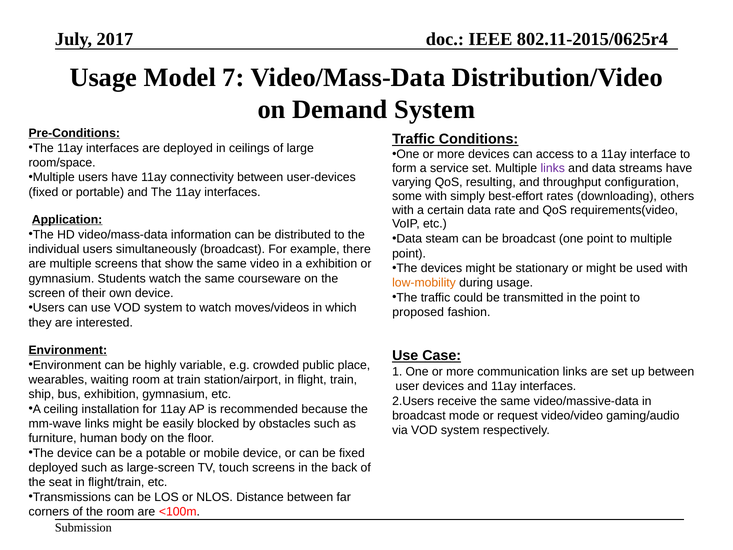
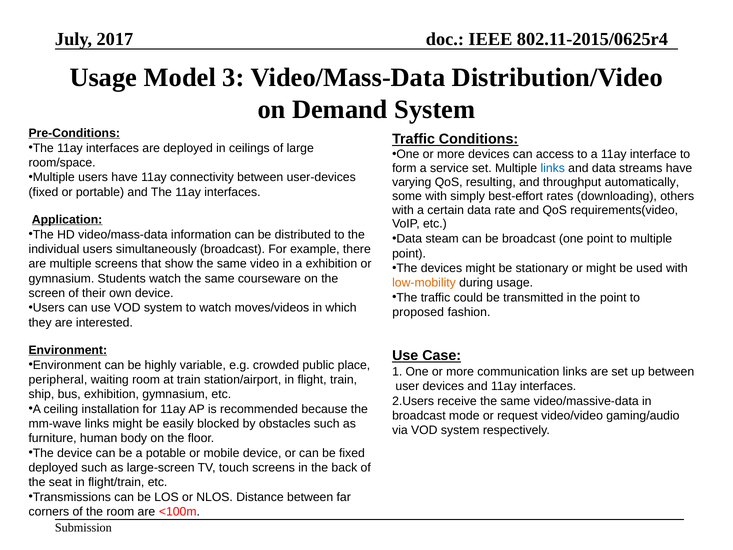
7: 7 -> 3 (233, 78)
links colour: purple -> blue (553, 168)
configuration: configuration -> automatically (642, 182)
wearables: wearables -> peripheral (58, 380)
